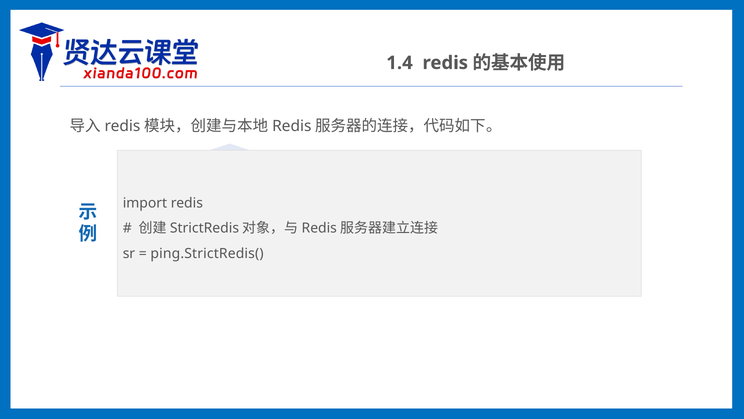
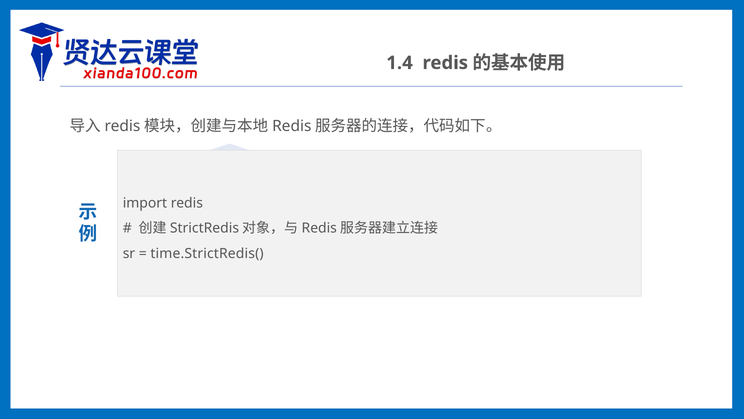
ping.StrictRedis(: ping.StrictRedis( -> time.StrictRedis( (207, 253)
